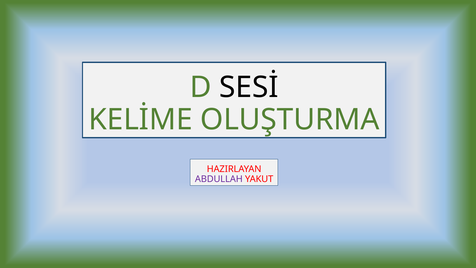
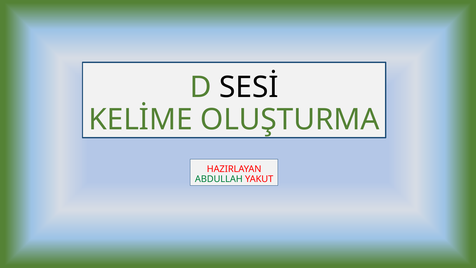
ABDULLAH colour: purple -> green (219, 179)
